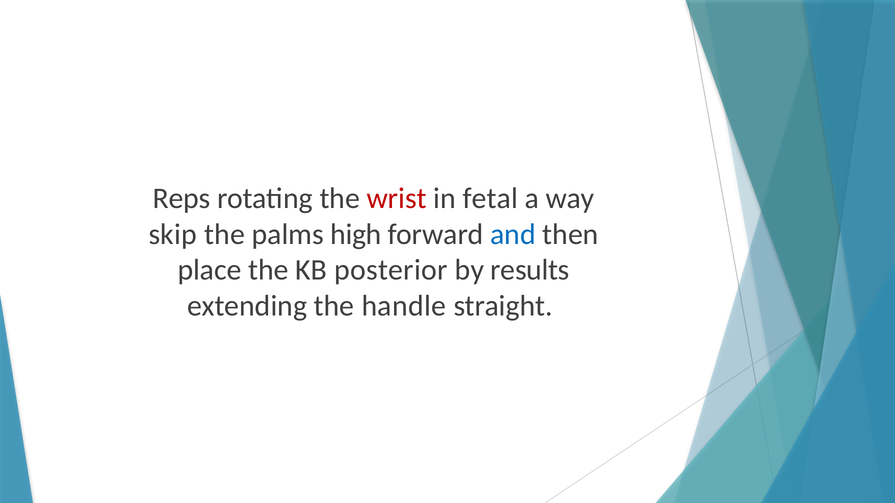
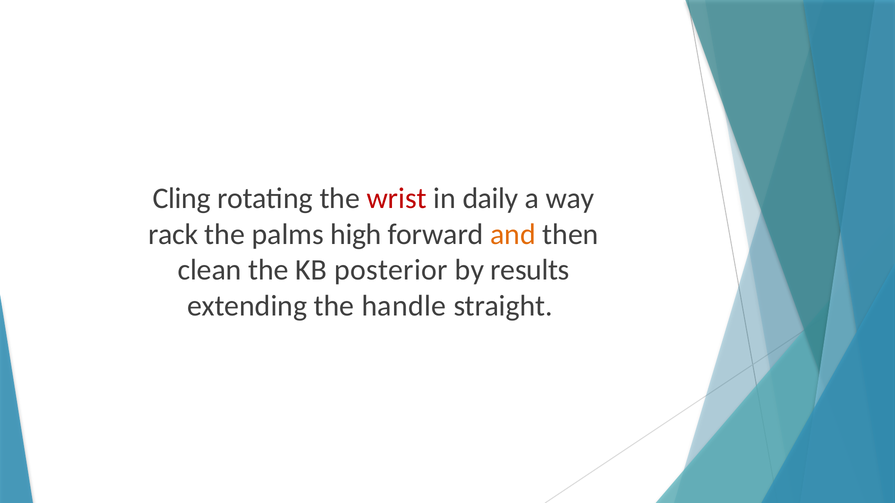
Reps: Reps -> Cling (182, 199)
fetal: fetal -> daily (490, 199)
skip: skip -> rack (173, 234)
and colour: blue -> orange (513, 234)
place: place -> clean (210, 270)
